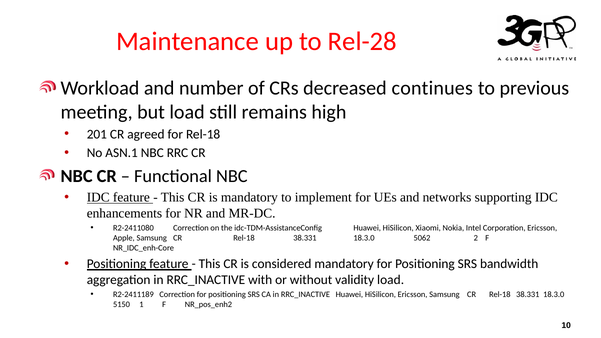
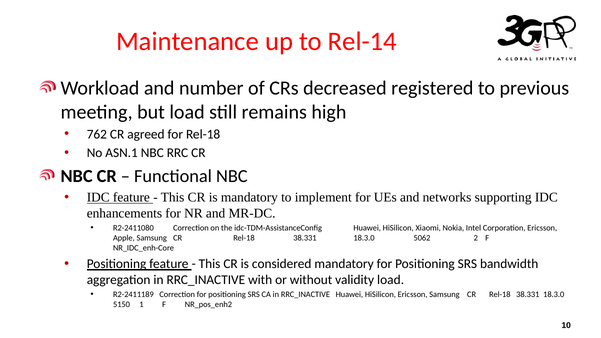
Rel-28: Rel-28 -> Rel-14 (362, 41)
continues: continues -> registered (432, 88)
201: 201 -> 762 (97, 134)
